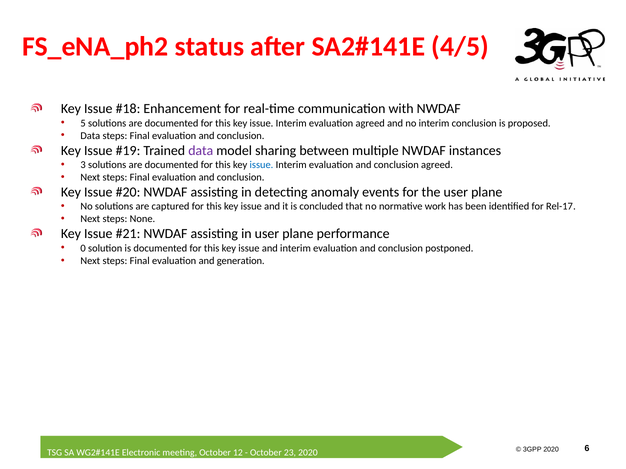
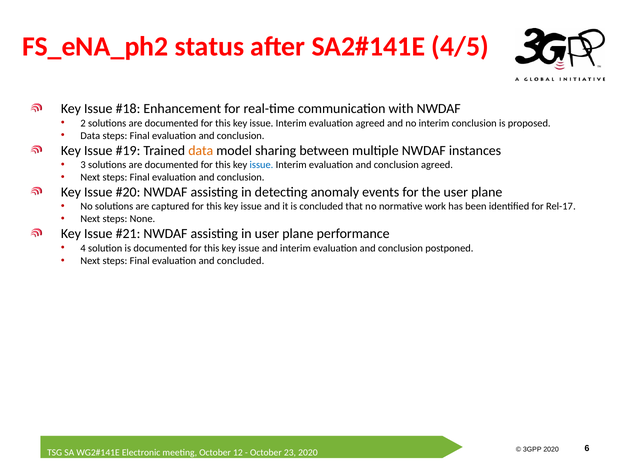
5: 5 -> 2 (83, 123)
data colour: purple -> orange (201, 151)
0: 0 -> 4 (83, 248)
and generation: generation -> concluded (241, 261)
